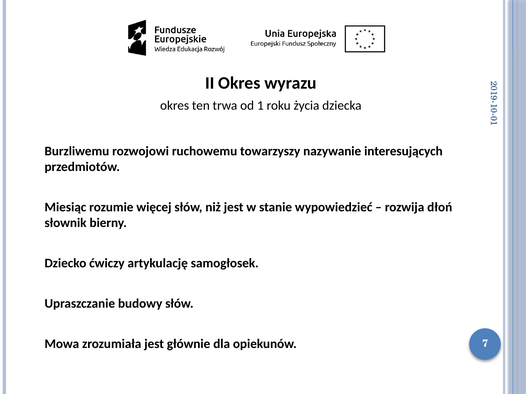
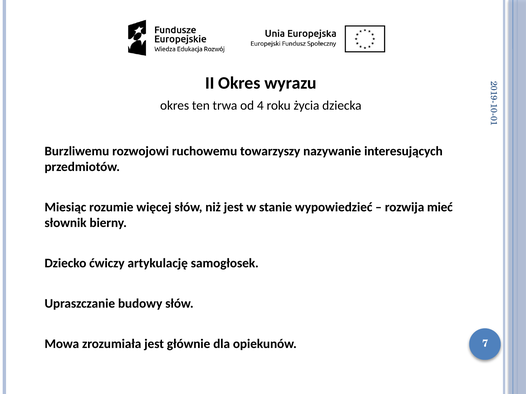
od 1: 1 -> 4 (260, 106)
dłoń: dłoń -> mieć (440, 207)
